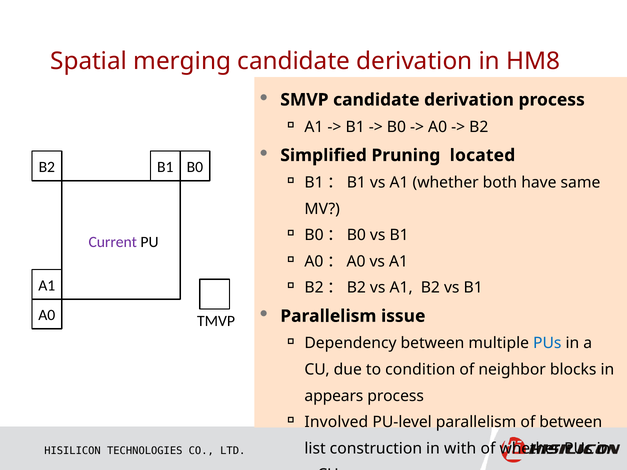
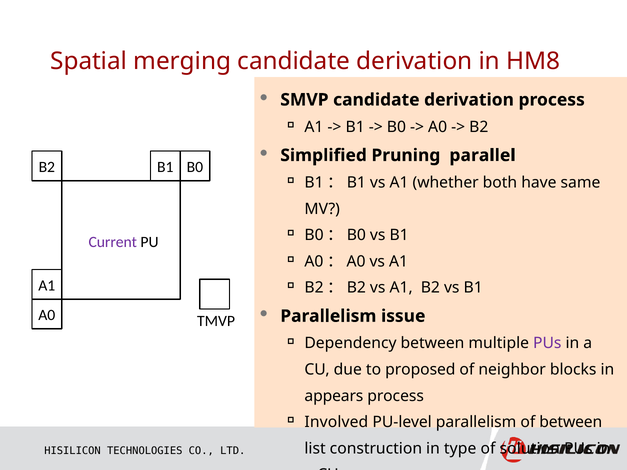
located: located -> parallel (482, 155)
PUs colour: blue -> purple (547, 343)
condition: condition -> proposed (420, 370)
with: with -> type (460, 449)
of whether: whether -> solution (530, 449)
